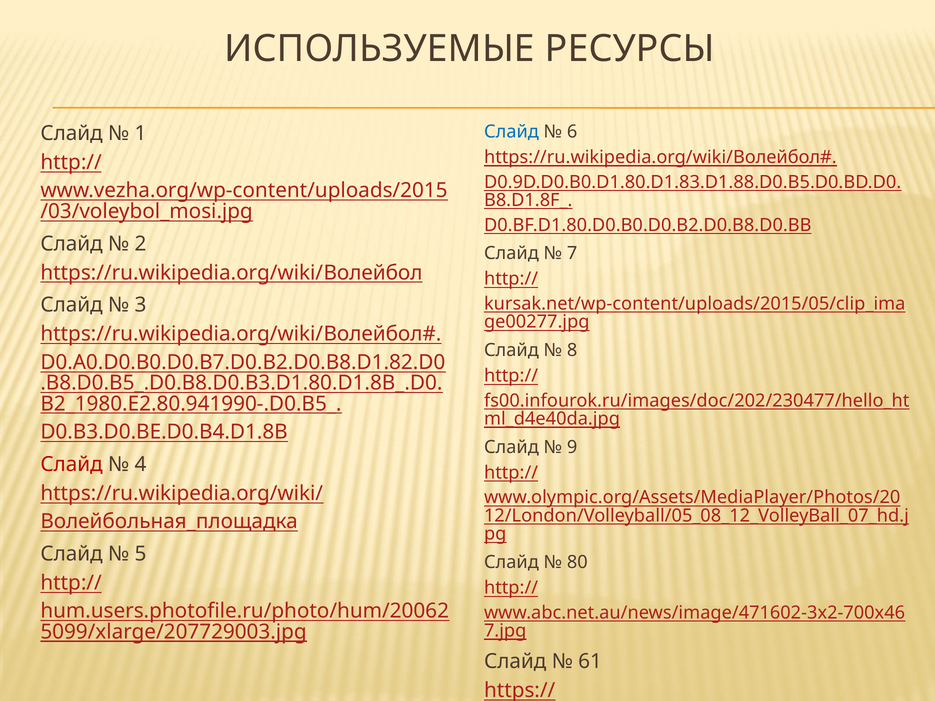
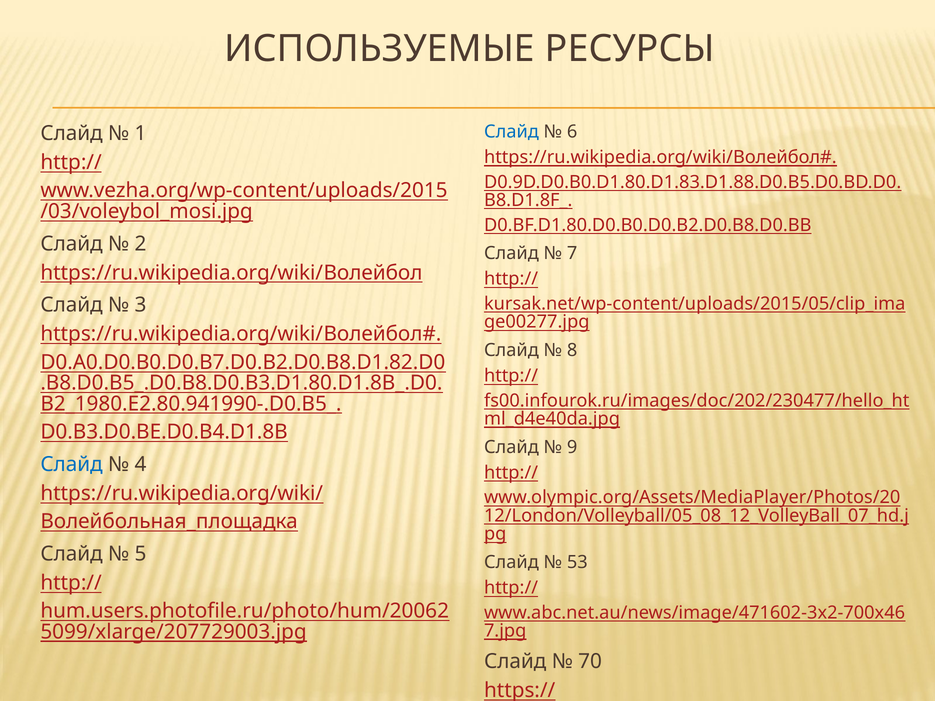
Слайд colour: red -> blue (72, 464)
80: 80 -> 53 (577, 563)
61: 61 -> 70 (590, 662)
